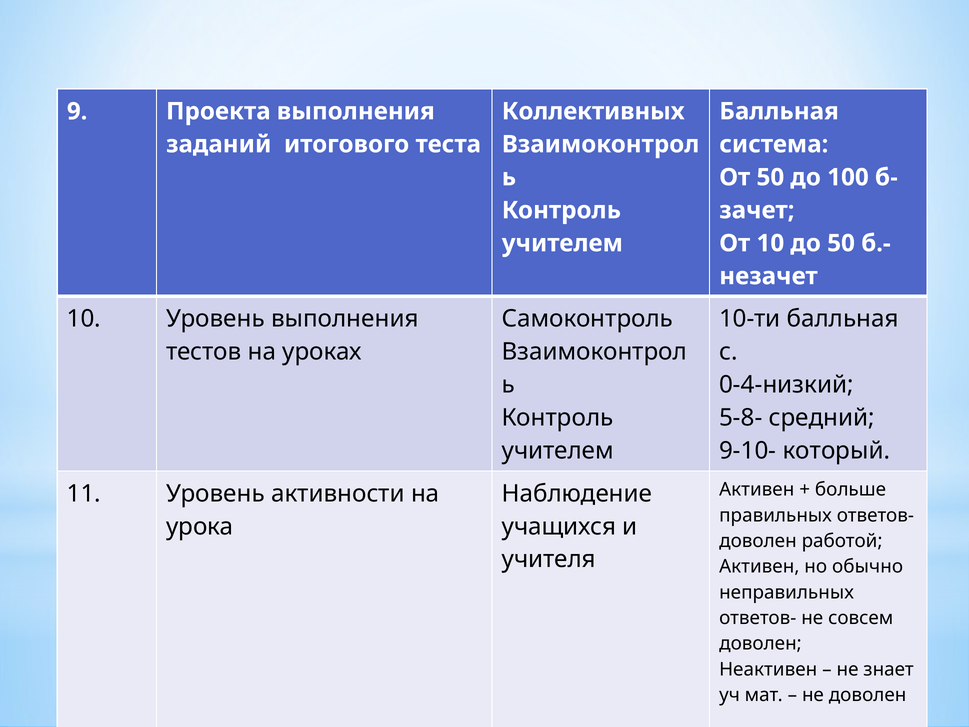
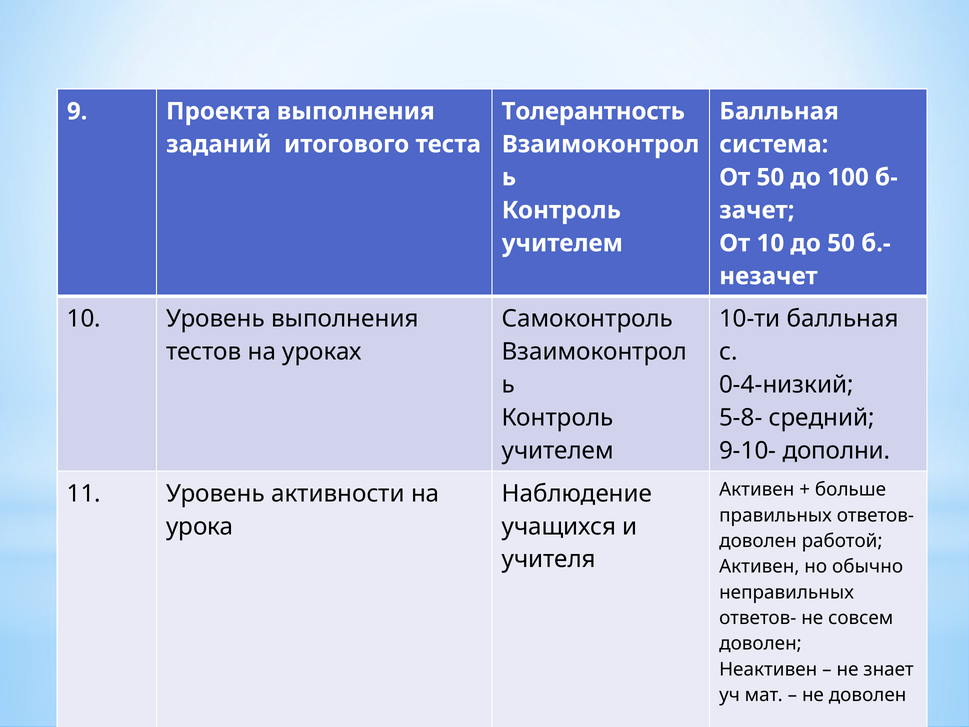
Коллективных: Коллективных -> Толерантность (593, 111)
который: который -> дополни (836, 451)
